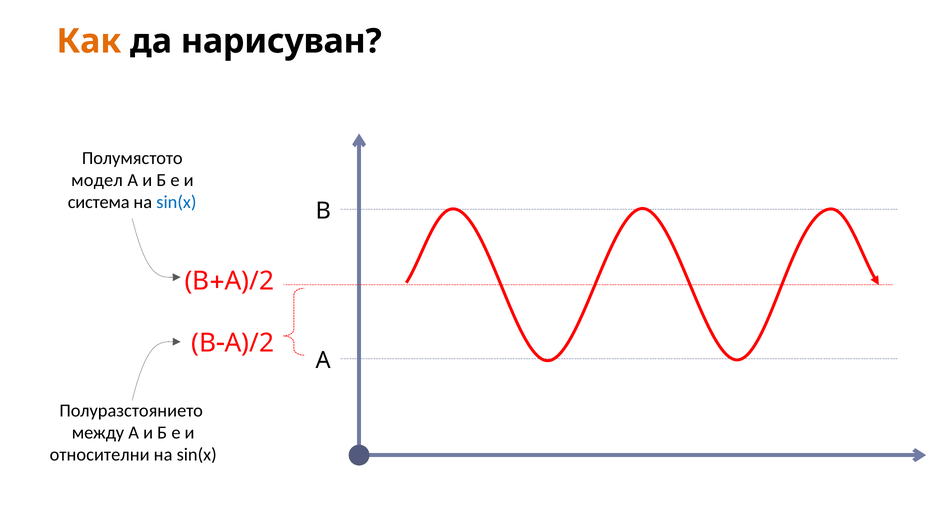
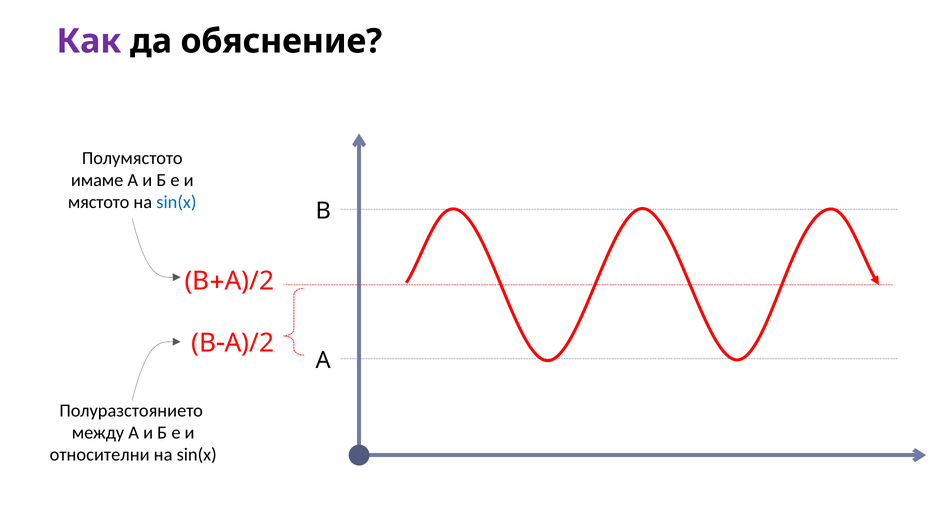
Как colour: orange -> purple (89, 41)
нарисуван: нарисуван -> обяснение (281, 41)
модел: модел -> имаме (97, 180)
система: система -> мястото (99, 202)
